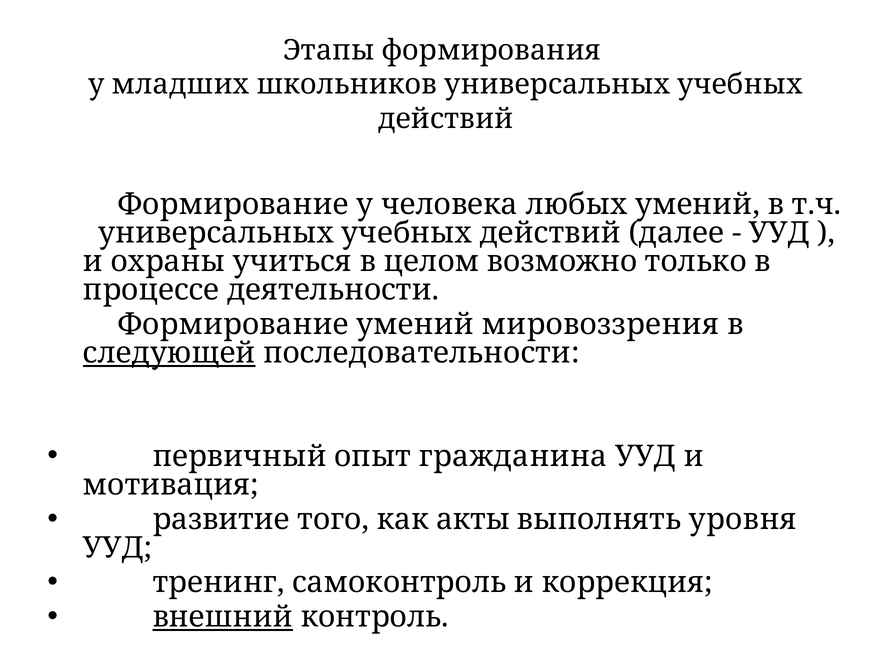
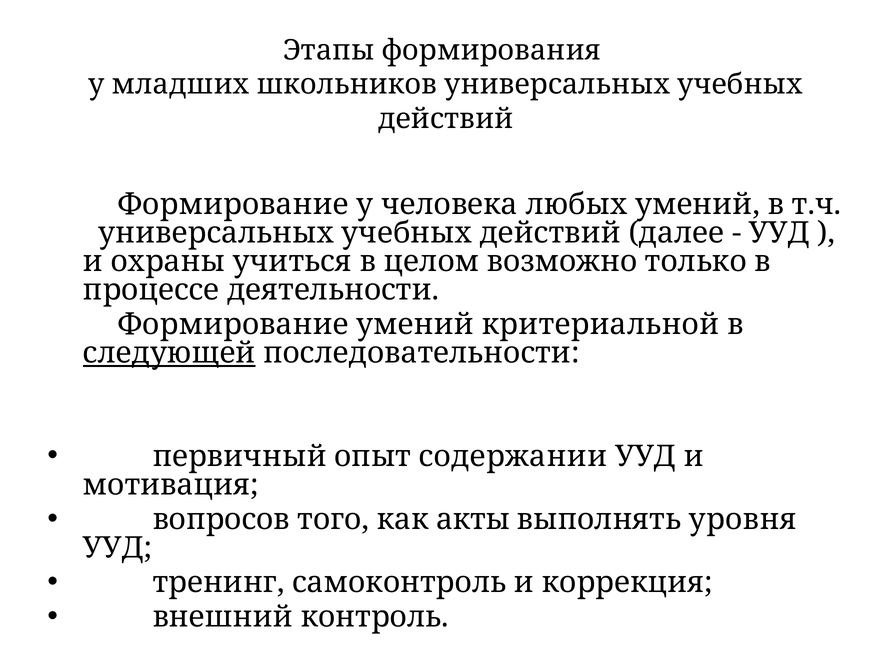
мировоззрения: мировоззрения -> критериальной (600, 325)
гражданина: гражданина -> содержании (513, 457)
развитие: развитие -> вопросов (221, 520)
внешний underline: present -> none (223, 617)
